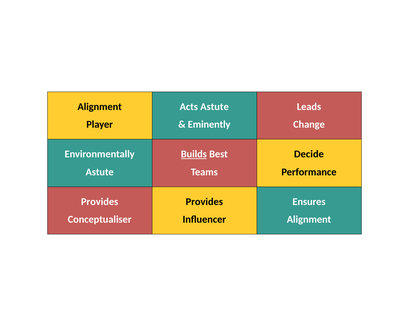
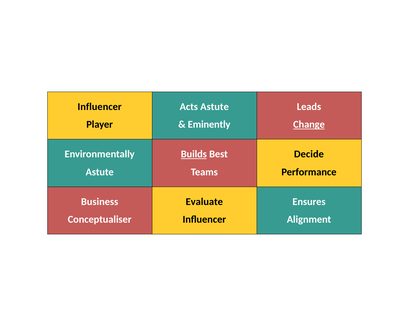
Alignment: Alignment -> Influencer (100, 107)
Change underline: none -> present (309, 124)
Provides: Provides -> Business (100, 201)
Provides: Provides -> Evaluate (204, 201)
